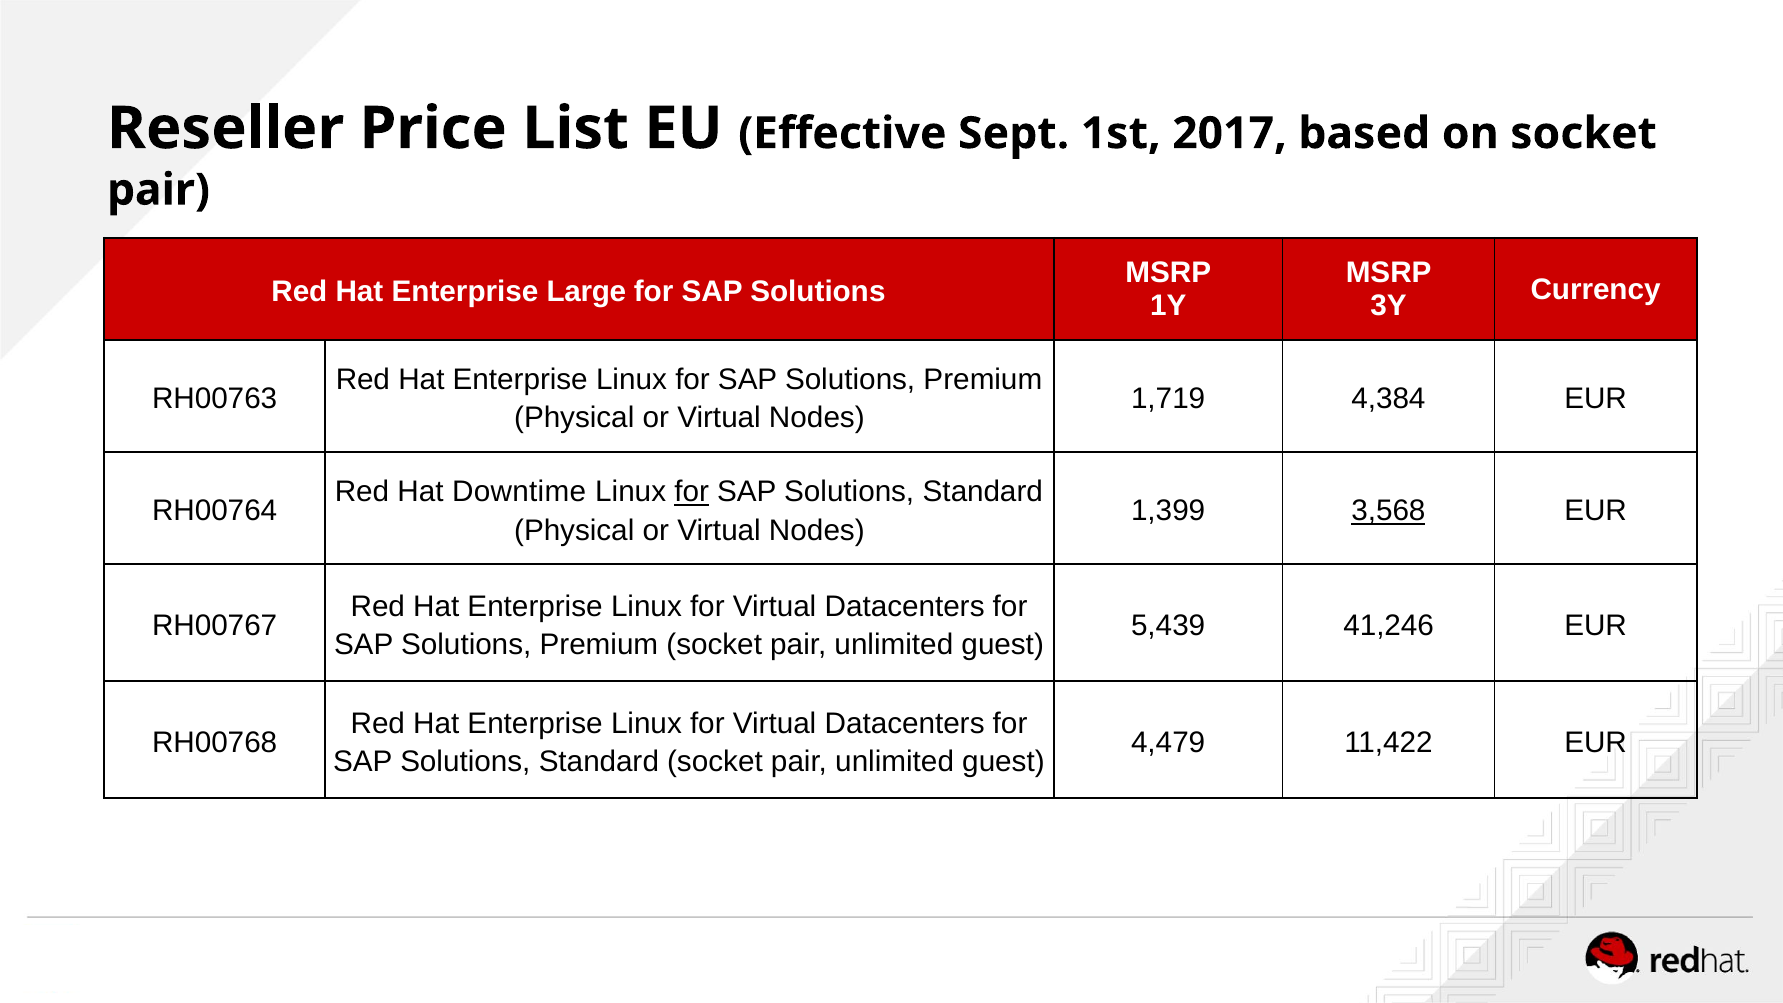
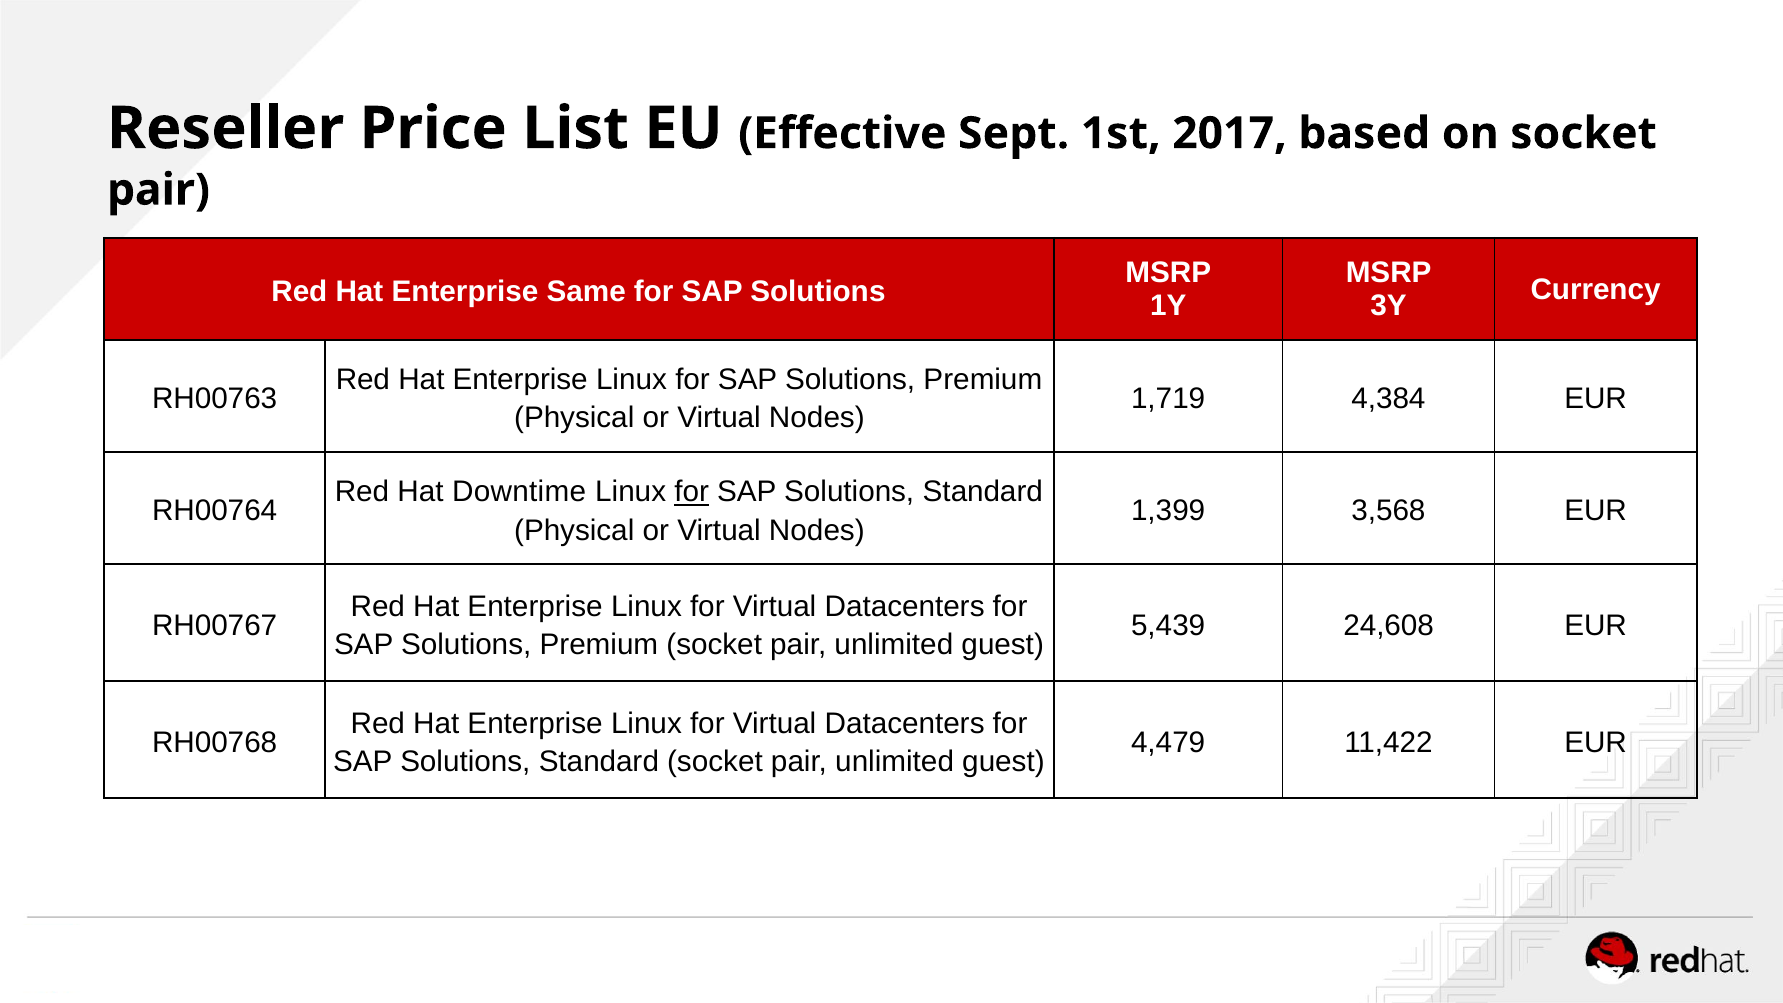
Large: Large -> Same (586, 292)
3,568 underline: present -> none (1388, 511)
41,246: 41,246 -> 24,608 (1389, 626)
